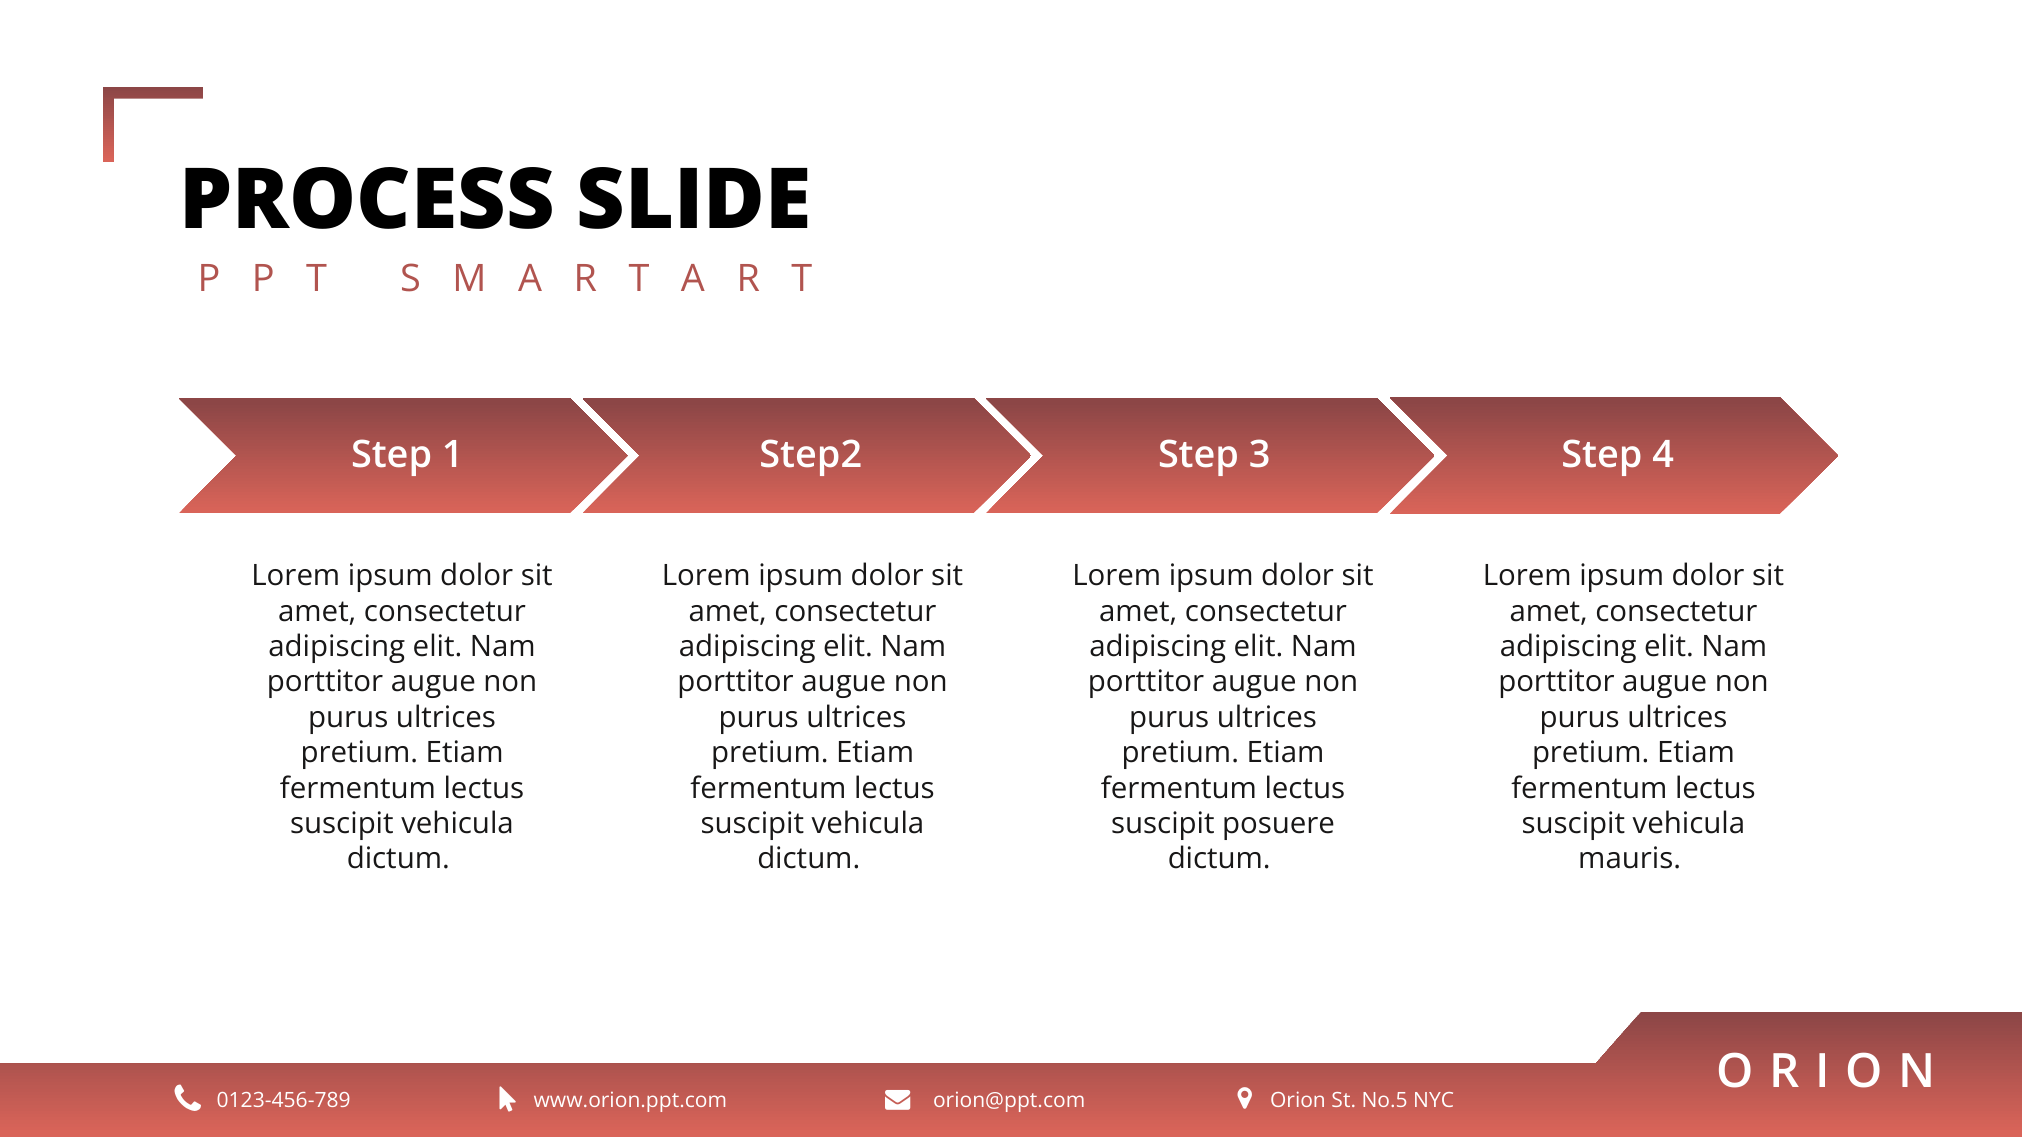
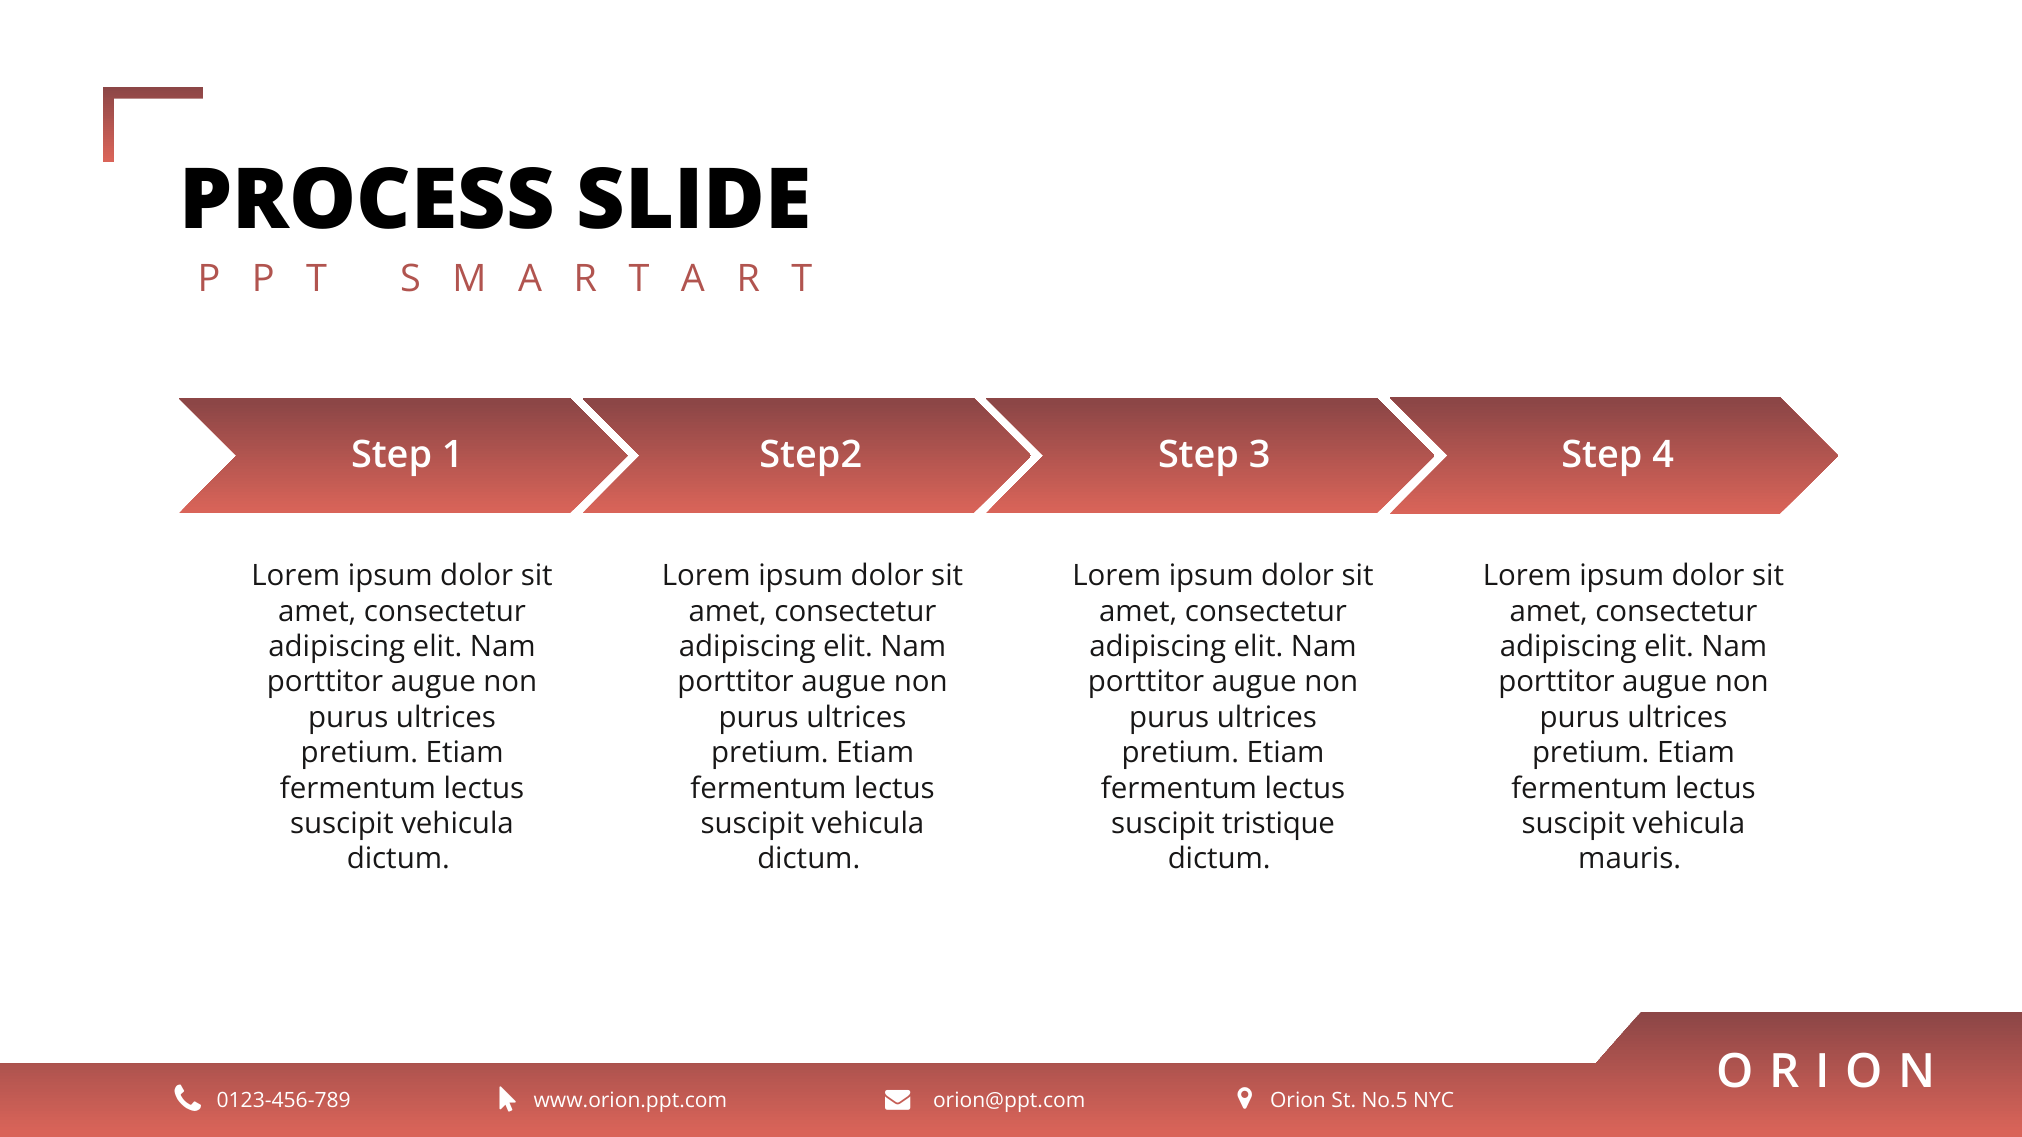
posuere: posuere -> tristique (1279, 824)
